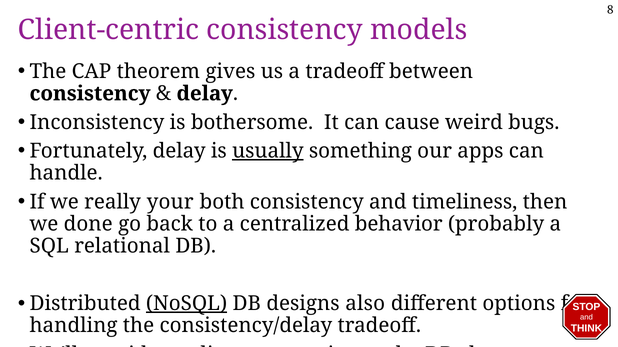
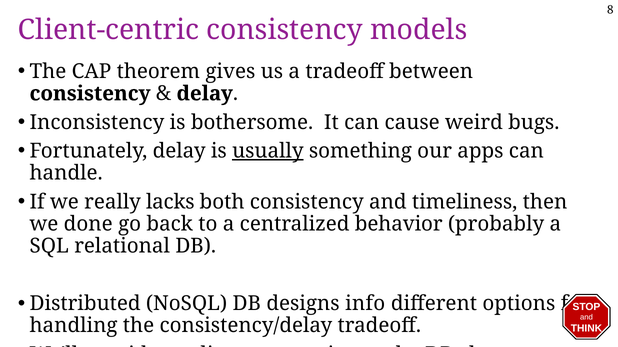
your: your -> lacks (170, 202)
NoSQL underline: present -> none (187, 304)
also: also -> info (365, 304)
